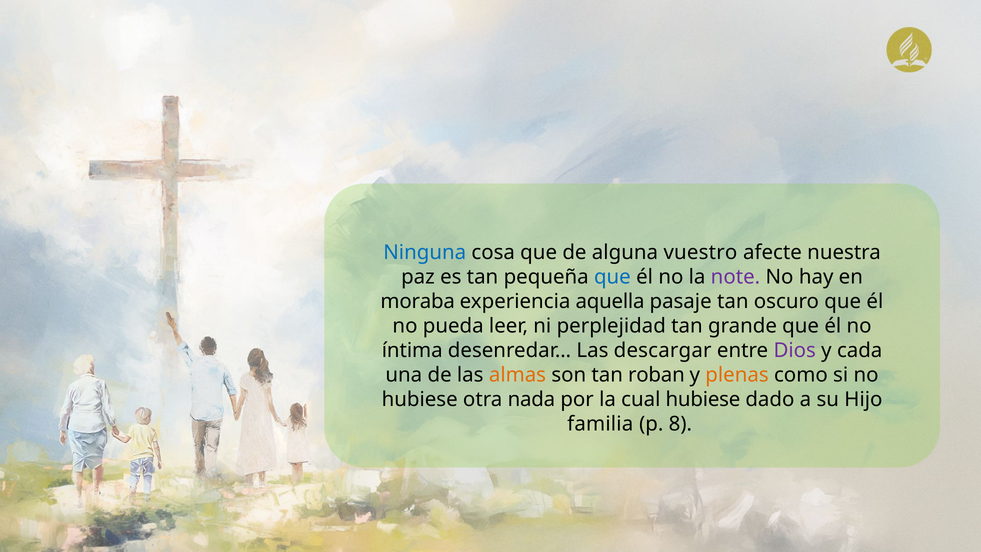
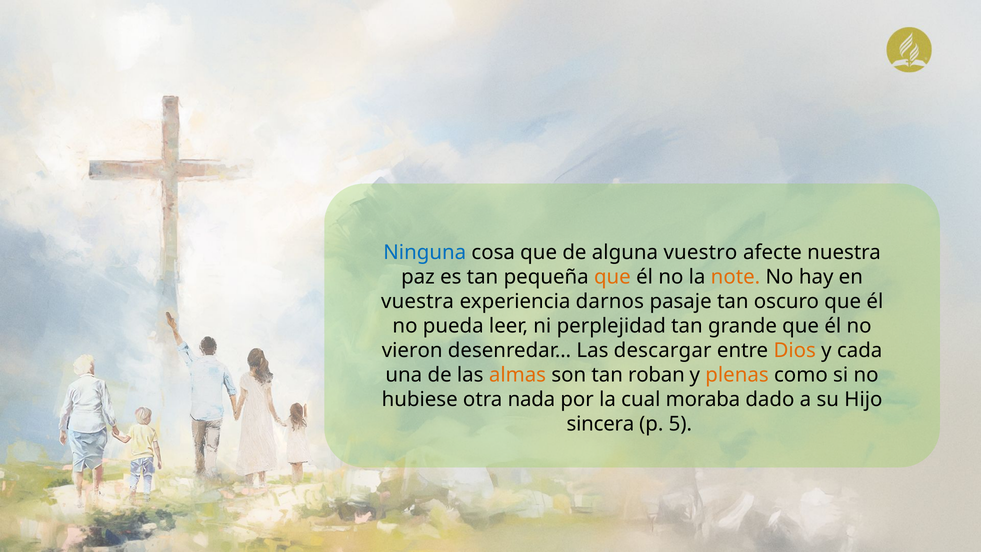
que colour: blue -> orange (612, 277)
note colour: purple -> orange (735, 277)
moraba: moraba -> vuestra (418, 301)
aquella: aquella -> darnos (610, 301)
íntima: íntima -> vieron (412, 350)
Dios colour: purple -> orange (795, 350)
cual hubiese: hubiese -> moraba (703, 400)
familia: familia -> sincera (600, 424)
8: 8 -> 5 (680, 424)
